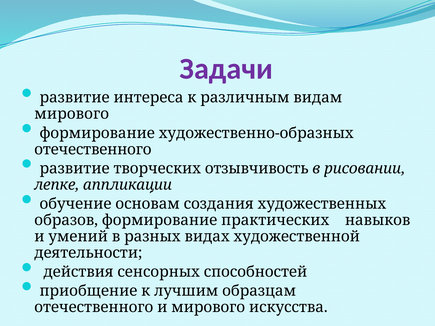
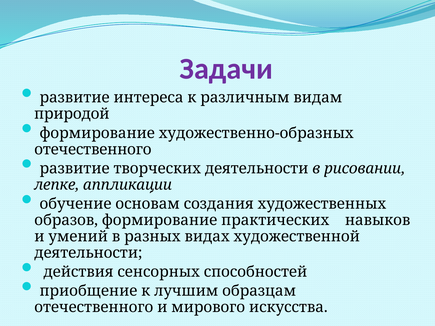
мирового: мирового -> природой (72, 114)
творческих отзывчивость: отзывчивость -> деятельности (257, 169)
